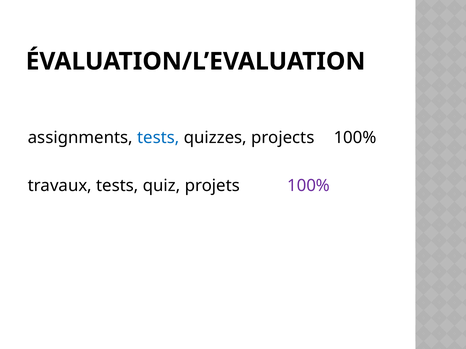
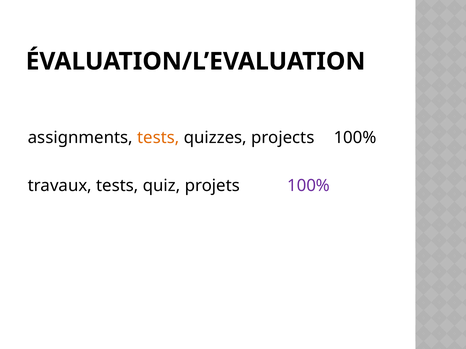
tests colour: blue -> orange (158, 138)
